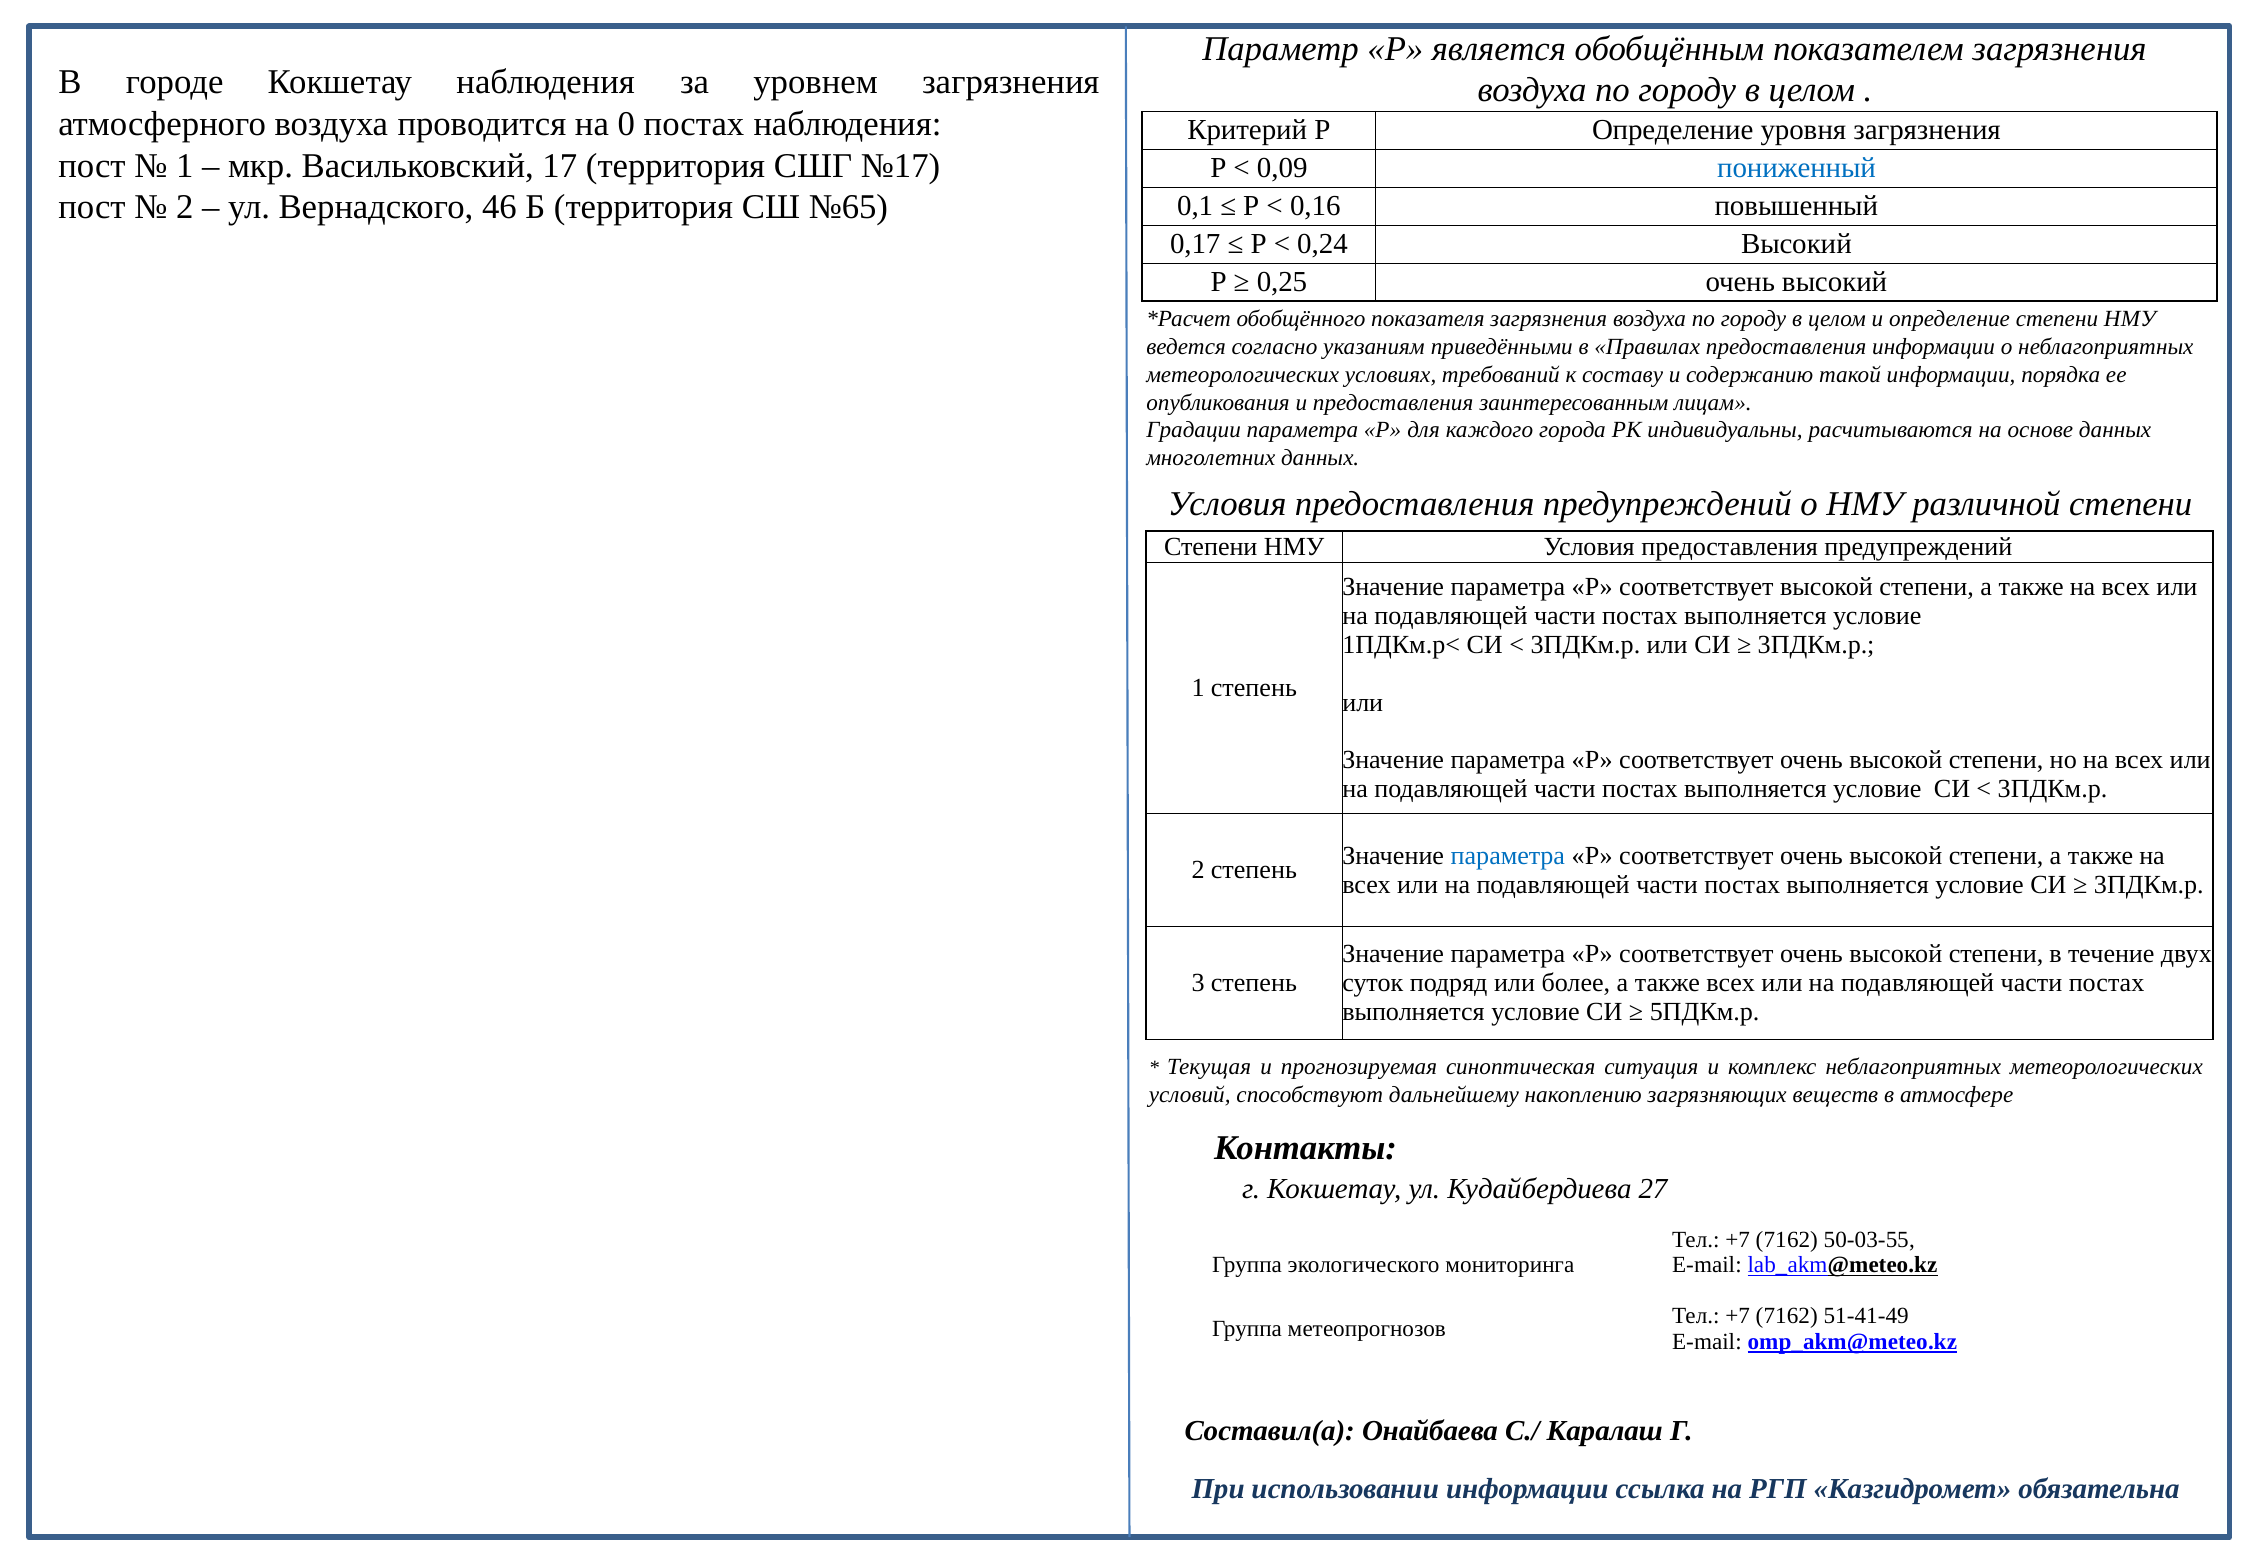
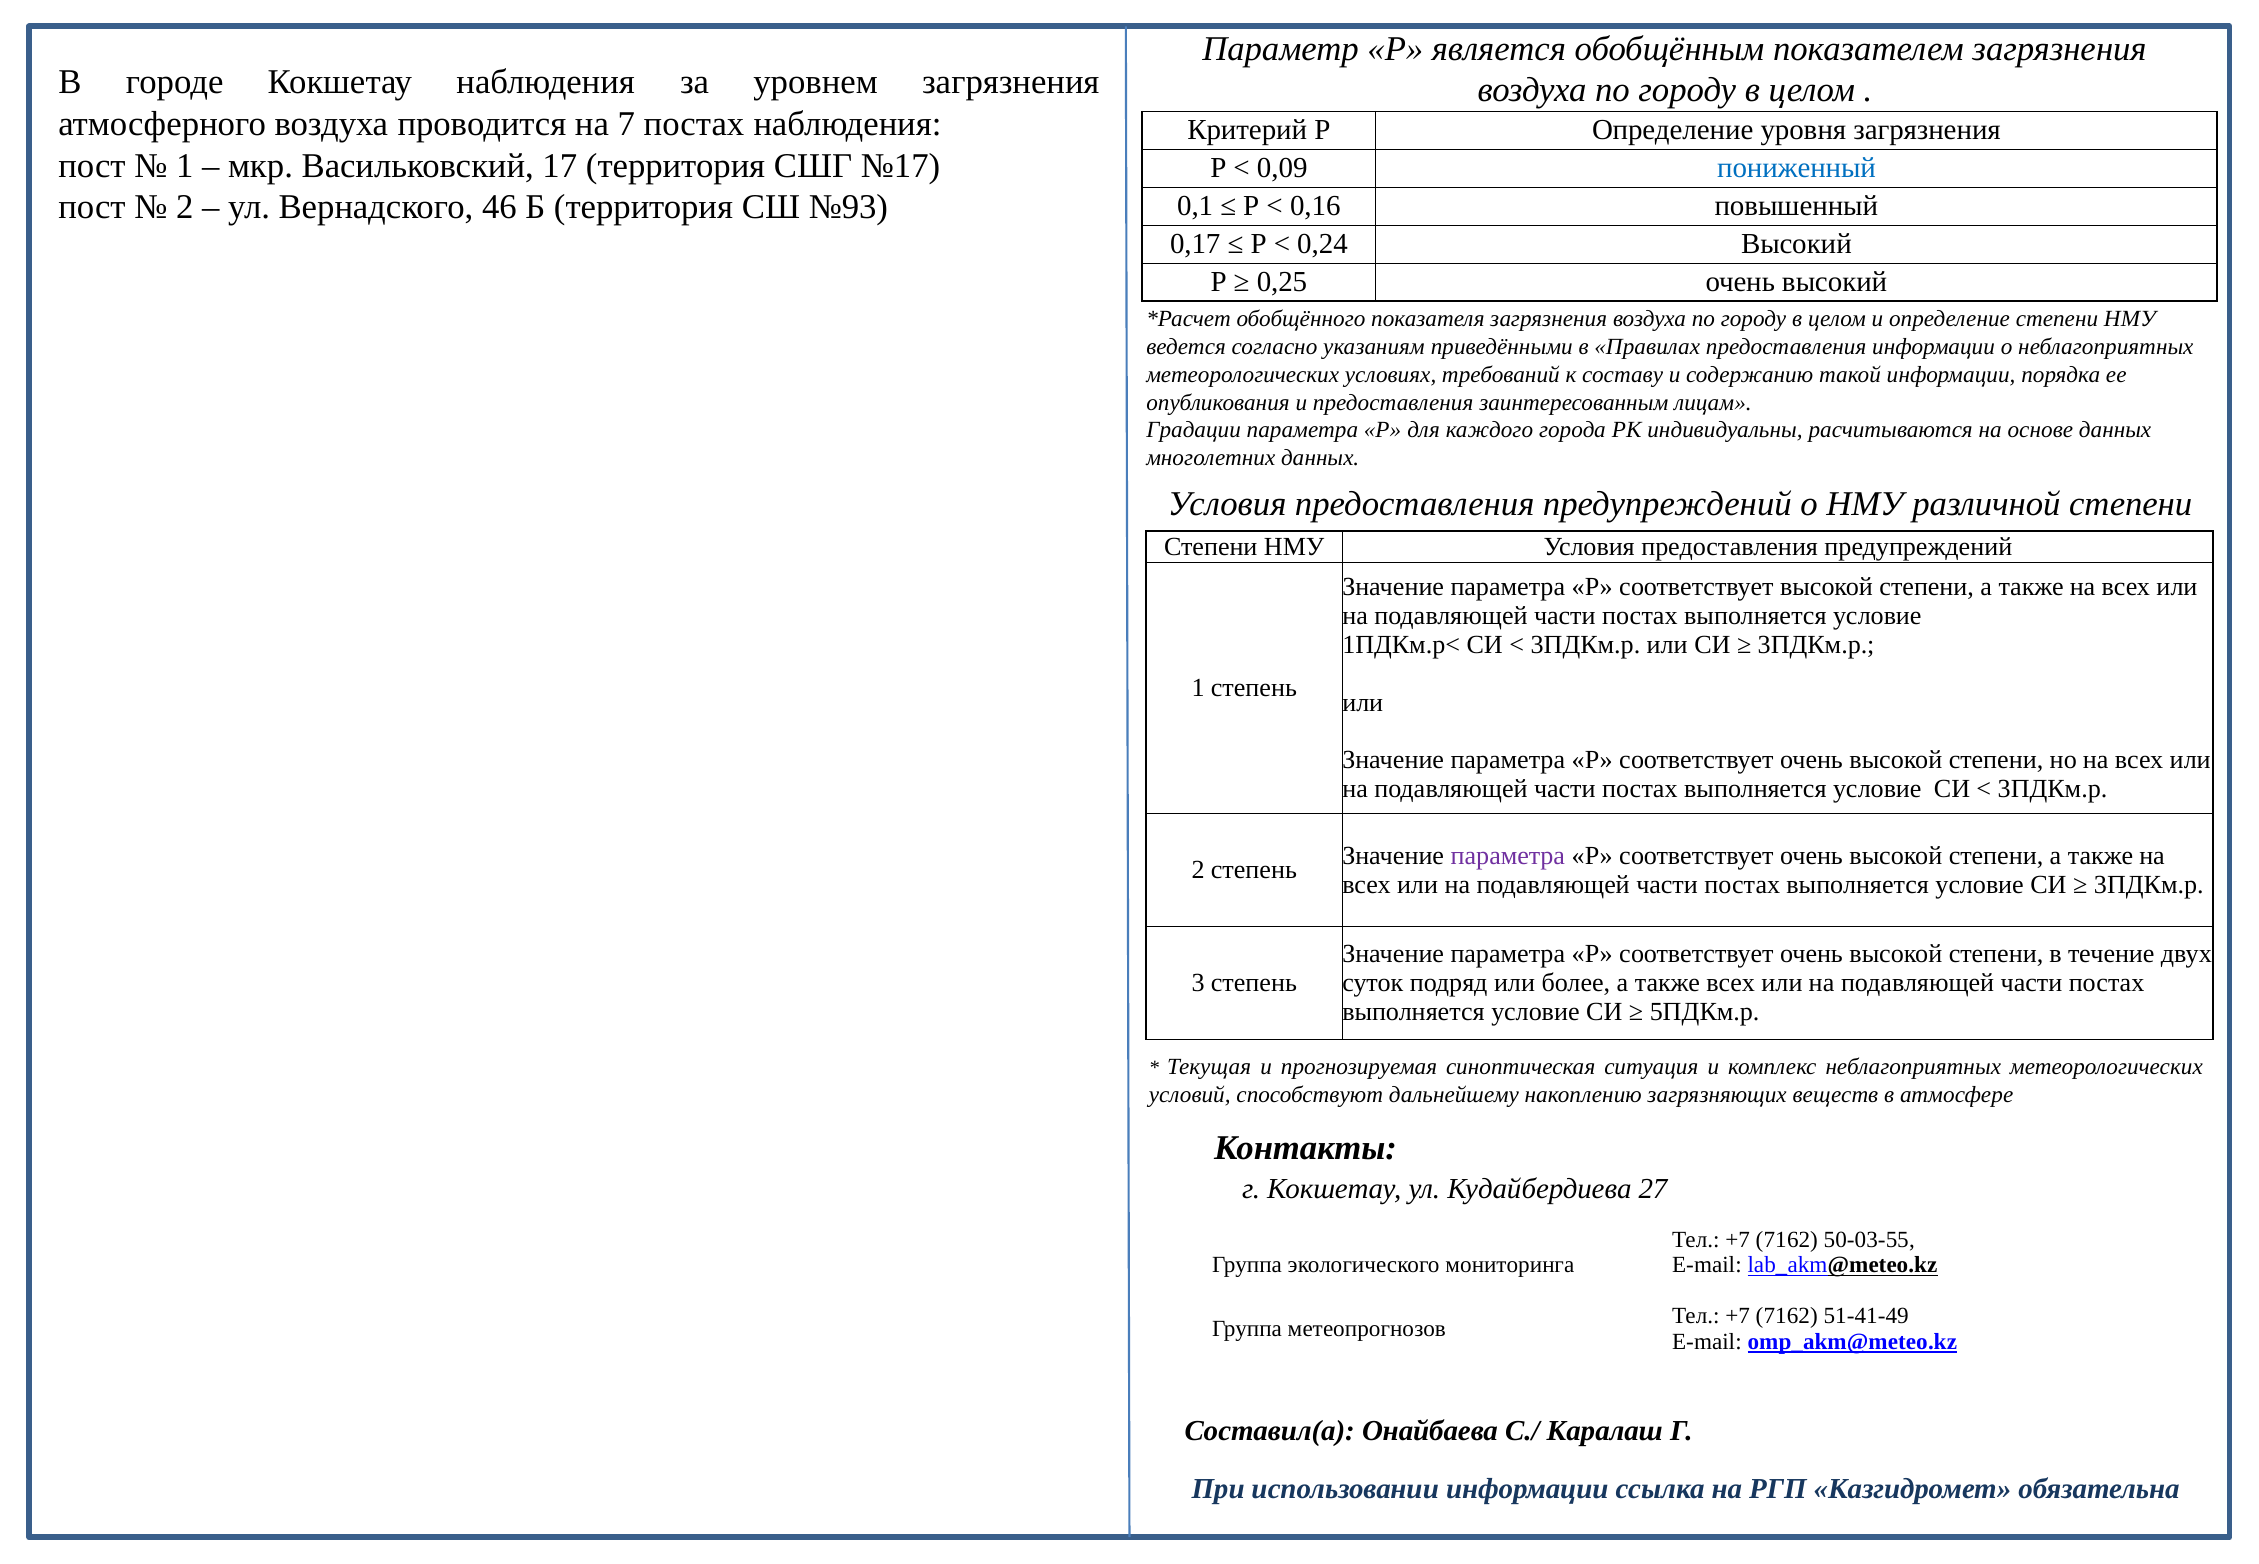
0: 0 -> 7 (626, 124)
№65: №65 -> №93 (848, 207)
параметра colour: blue -> purple (1508, 856)
